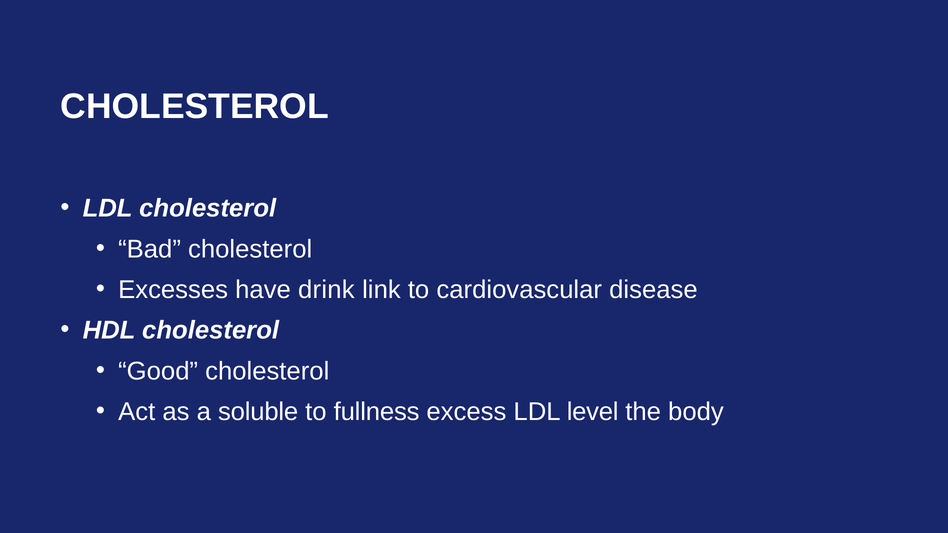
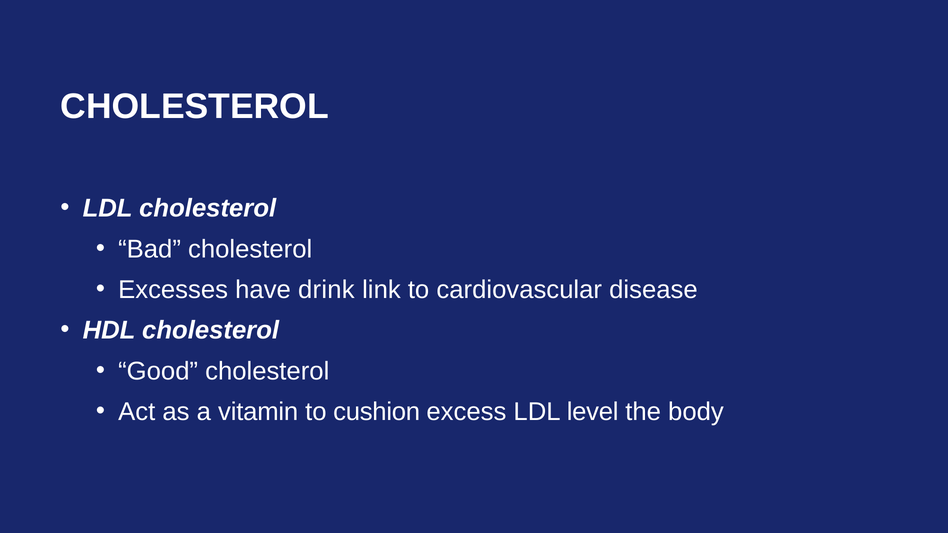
soluble: soluble -> vitamin (258, 412)
fullness: fullness -> cushion (377, 412)
